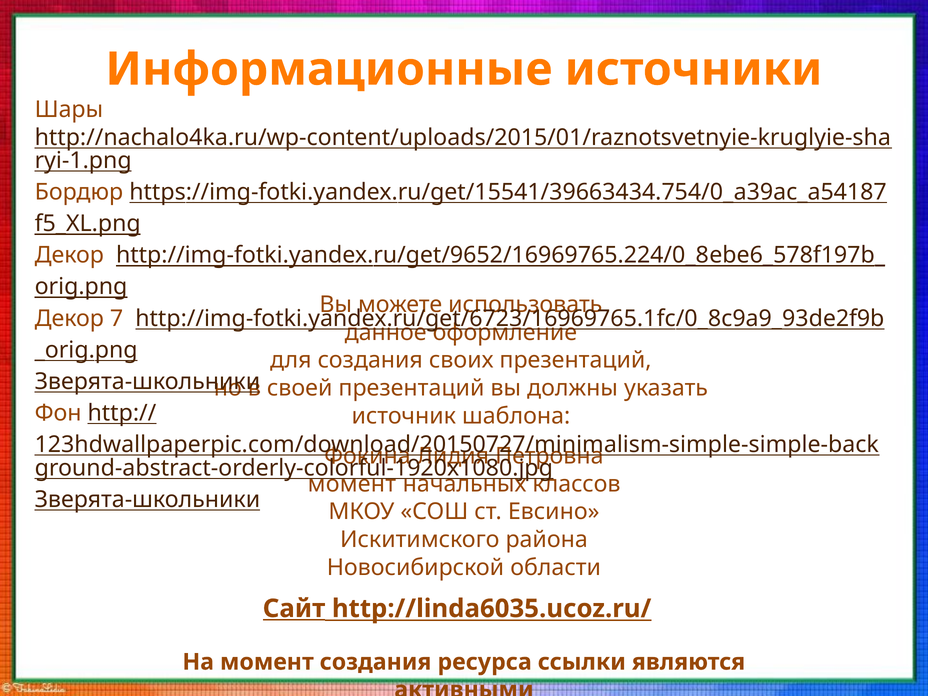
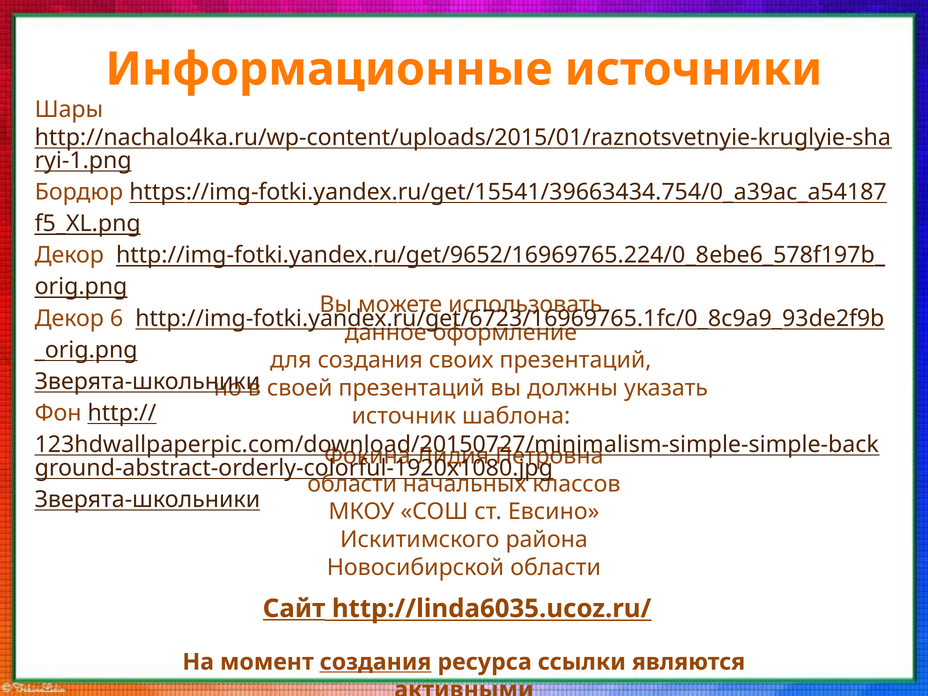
7: 7 -> 6 (117, 318)
момент: момент -> области (352, 484)
создания underline: none -> present (376, 662)
